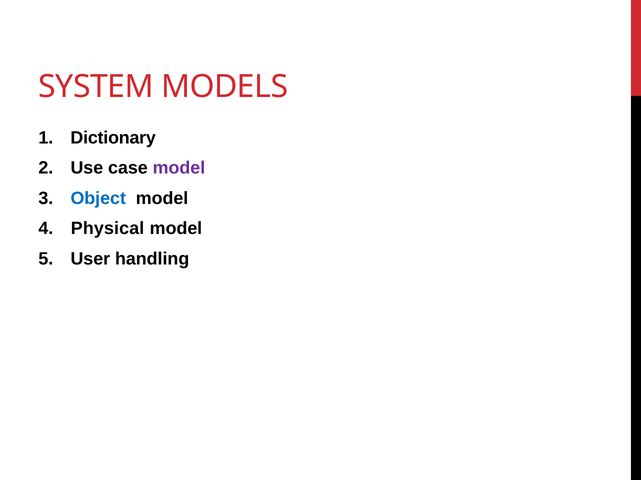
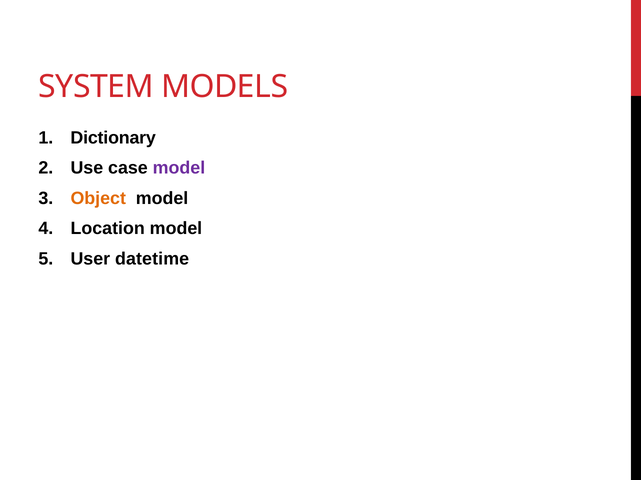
Object colour: blue -> orange (98, 199)
Physical: Physical -> Location (108, 229)
handling: handling -> datetime (152, 259)
